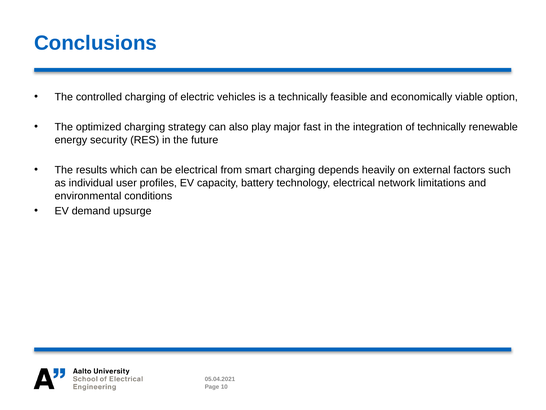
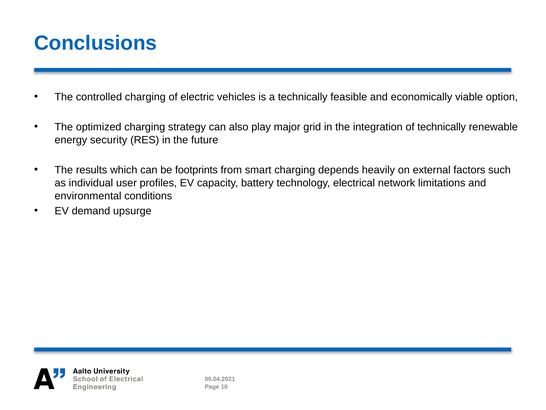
fast: fast -> grid (312, 127)
be electrical: electrical -> footprints (196, 170)
